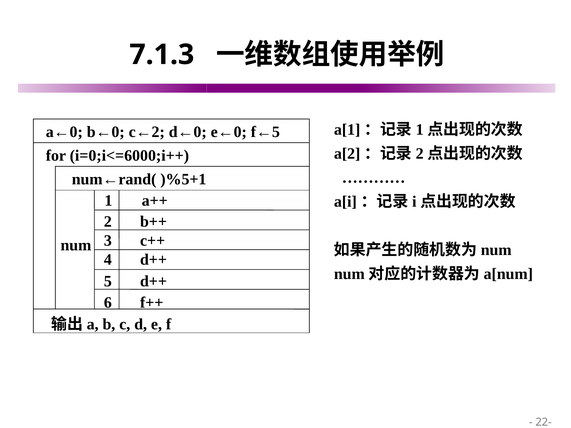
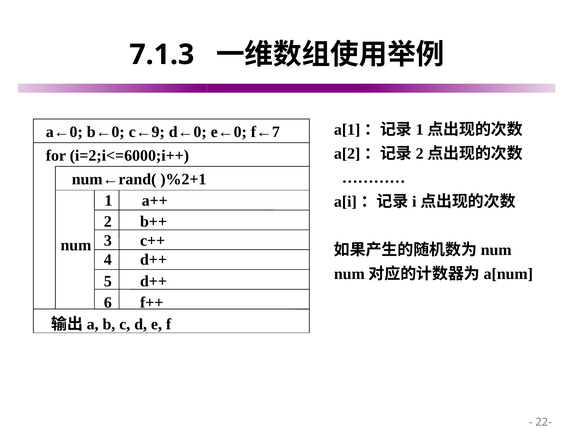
c←2: c←2 -> c←9 (147, 132)
f←5: f←5 -> f←7 (265, 132)
i=0;i<=6000;i++: i=0;i<=6000;i++ -> i=2;i<=6000;i++ (129, 156)
)%5+1: )%5+1 -> )%2+1 (183, 180)
